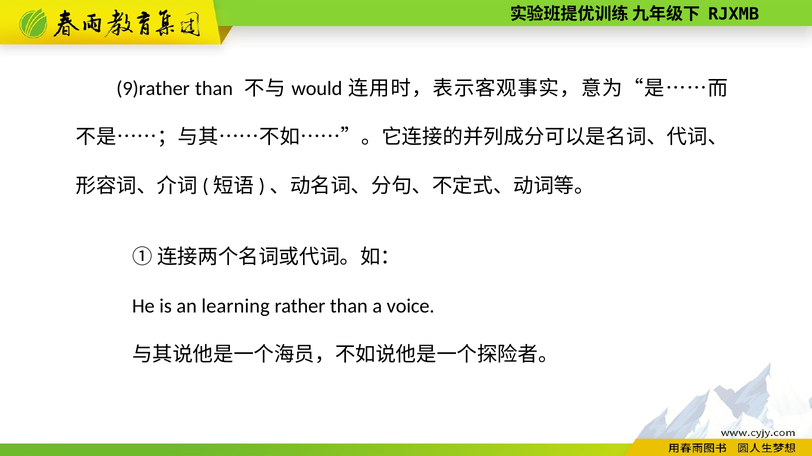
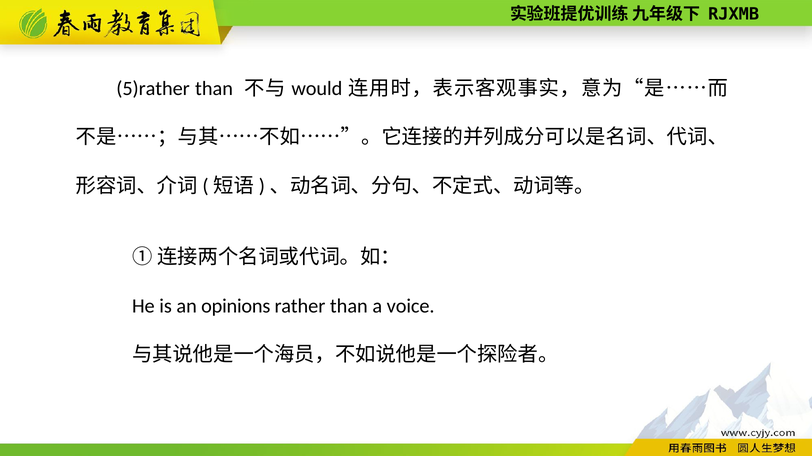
9)rather: 9)rather -> 5)rather (153, 89)
learning: learning -> opinions (236, 306)
